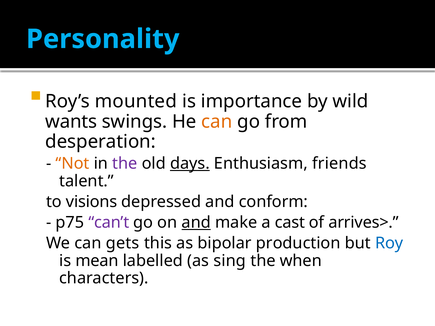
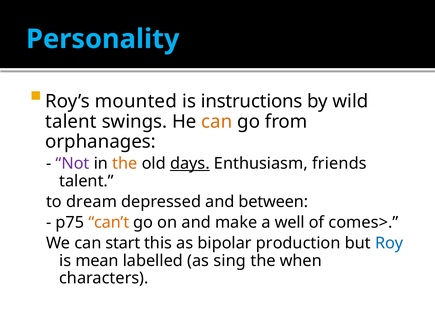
importance: importance -> instructions (252, 101)
wants: wants -> talent (71, 122)
desperation: desperation -> orphanages (101, 142)
Not colour: orange -> purple (73, 164)
the colour: purple -> orange (125, 164)
visions: visions -> dream (91, 202)
conform: conform -> between (273, 202)
can’t colour: purple -> orange (109, 223)
and underline: present -> none (196, 223)
cast: cast -> well (290, 223)
arrives>: arrives> -> comes> (363, 223)
gets: gets -> start (123, 243)
